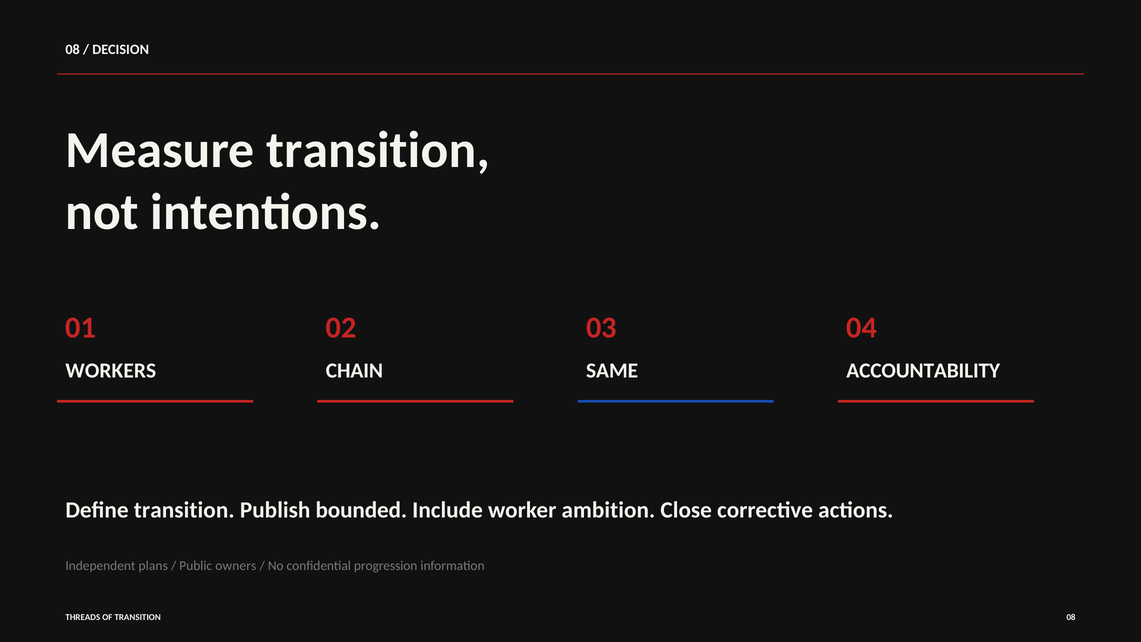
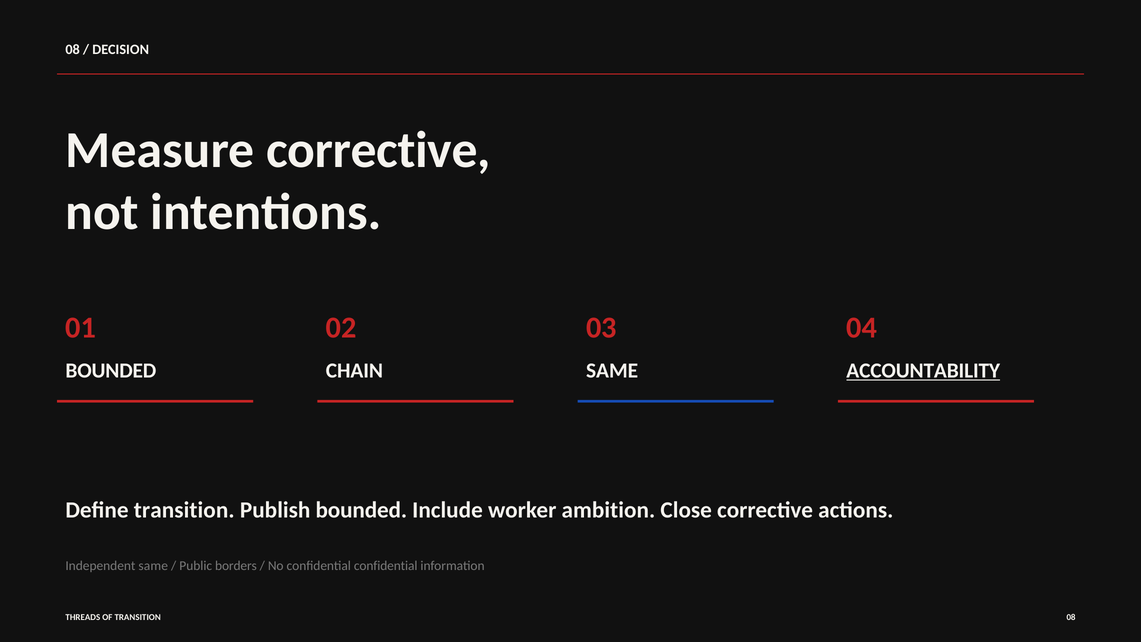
Measure transition: transition -> corrective (378, 150)
WORKERS: WORKERS -> BOUNDED (111, 371)
ACCOUNTABILITY underline: none -> present (923, 371)
Independent plans: plans -> same (153, 566)
owners: owners -> borders (236, 566)
confidential progression: progression -> confidential (386, 566)
